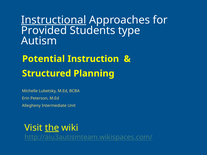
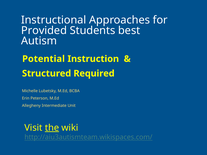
Instructional underline: present -> none (54, 20)
type: type -> best (129, 30)
Planning: Planning -> Required (94, 74)
